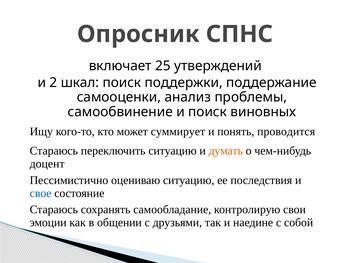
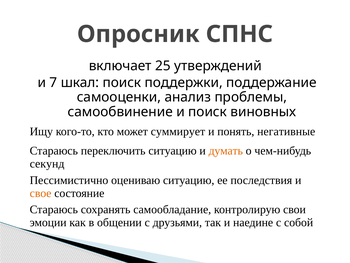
2: 2 -> 7 (53, 82)
проводится: проводится -> негативные (286, 131)
доцент: доцент -> секунд (47, 163)
свое colour: blue -> orange (41, 193)
